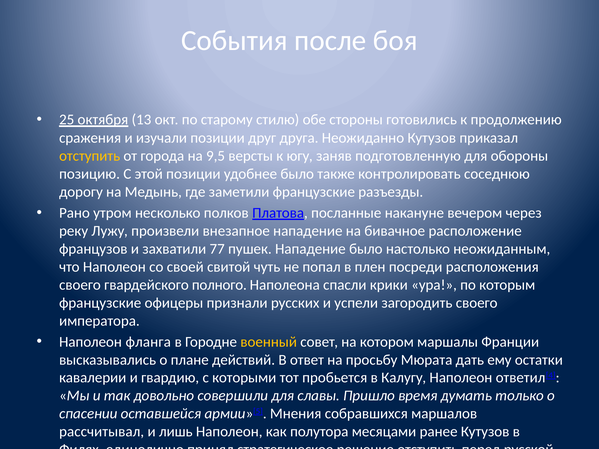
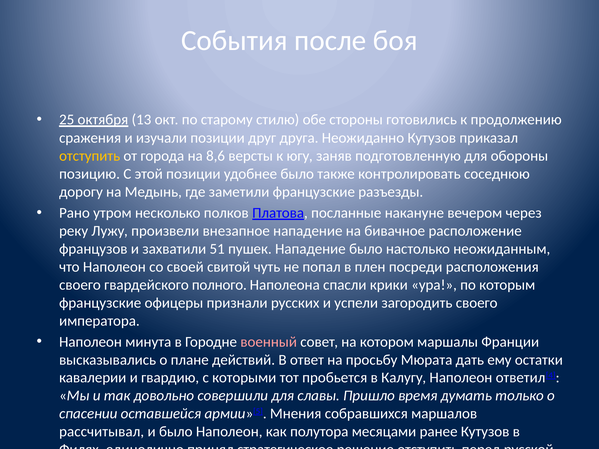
9,5: 9,5 -> 8,6 (216, 156)
77: 77 -> 51 (217, 249)
фланга: фланга -> минута (148, 342)
военный colour: yellow -> pink (269, 342)
и лишь: лишь -> было (176, 432)
